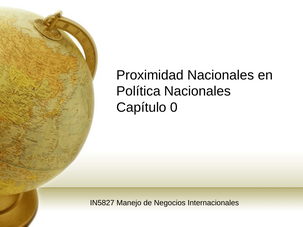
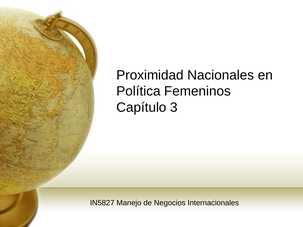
Política Nacionales: Nacionales -> Femeninos (198, 91)
0: 0 -> 3 (174, 107)
